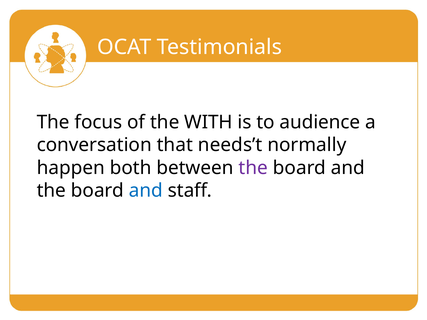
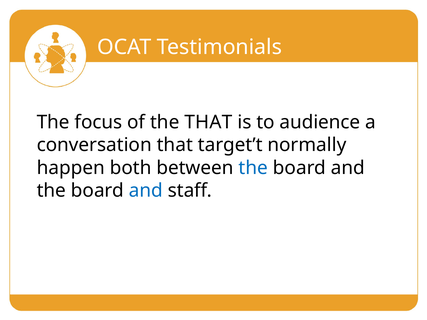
the WITH: WITH -> THAT (208, 122)
needs’t: needs’t -> target’t (230, 145)
the colour: purple -> blue (253, 168)
